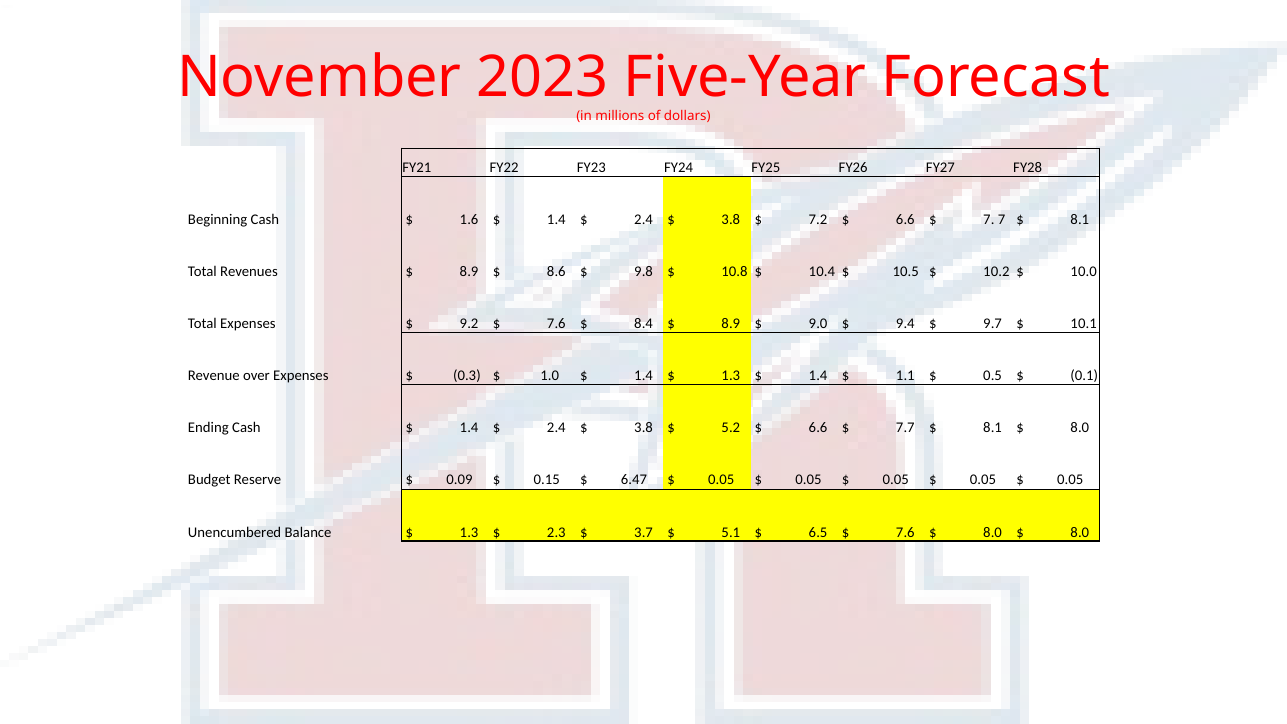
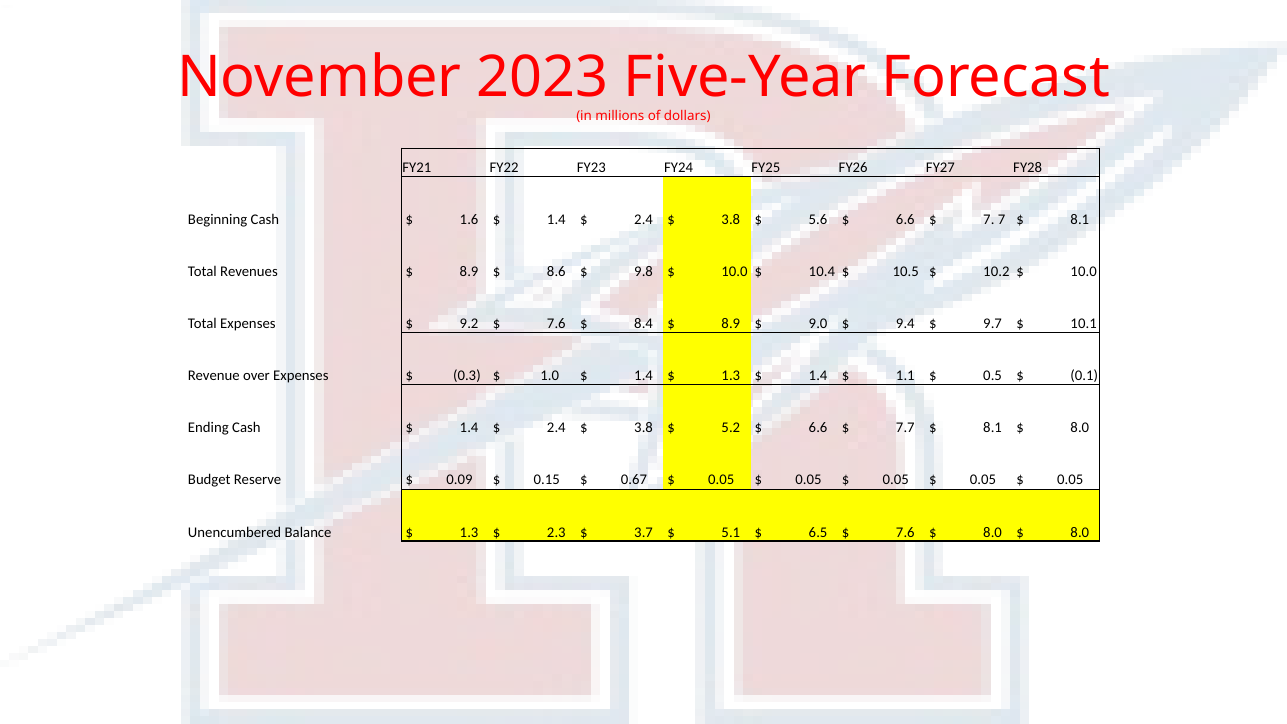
7.2: 7.2 -> 5.6 (818, 219)
10.8: 10.8 -> 10.0 (735, 271)
6.47: 6.47 -> 0.67 (634, 480)
